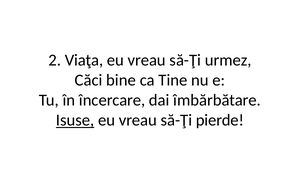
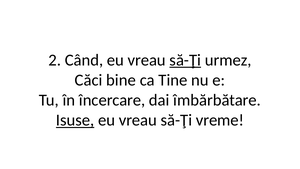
Viaţa: Viaţa -> Când (84, 60)
să-Ţi underline: none -> present (185, 60)
pierde: pierde -> vreme (220, 120)
